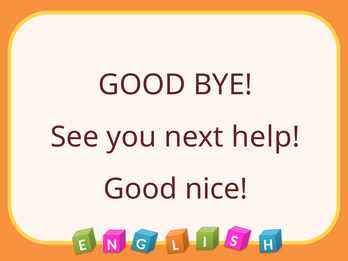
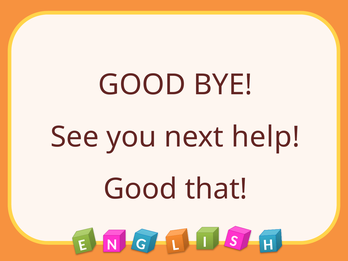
nice: nice -> that (216, 189)
